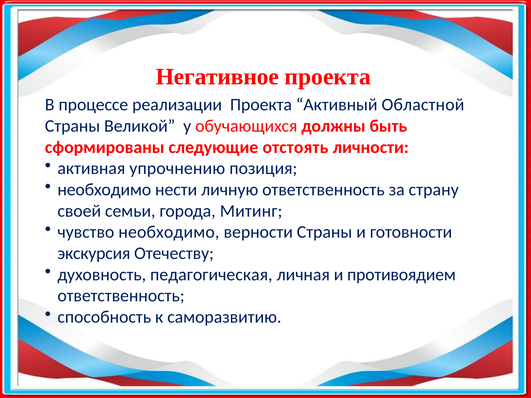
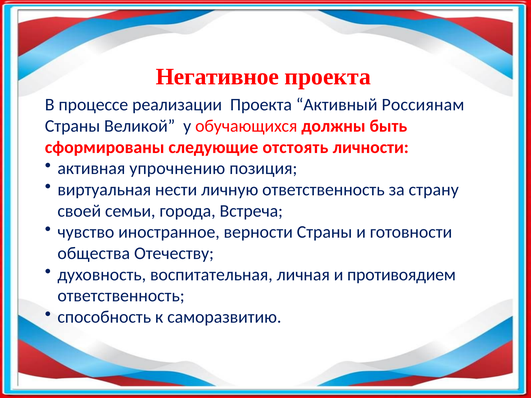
Областной: Областной -> Россиянам (423, 105)
необходимо: необходимо -> виртуальная (104, 190)
Митинг: Митинг -> Встреча (251, 211)
чувство необходимо: необходимо -> иностранное (169, 232)
экскурсия: экскурсия -> общества (94, 254)
педагогическая: педагогическая -> воспитательная (211, 275)
